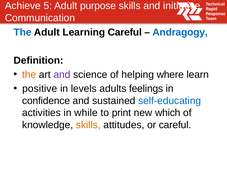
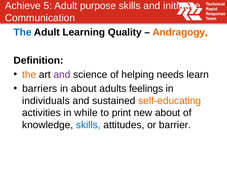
Learning Careful: Careful -> Quality (125, 32)
Andragogy colour: blue -> orange (180, 32)
where: where -> needs (170, 75)
positive: positive -> barriers (40, 89)
in levels: levels -> about (84, 89)
confidence: confidence -> individuals (46, 101)
self-educating colour: blue -> orange (170, 101)
new which: which -> about (168, 113)
skills colour: orange -> blue (88, 125)
or careful: careful -> barrier (175, 125)
